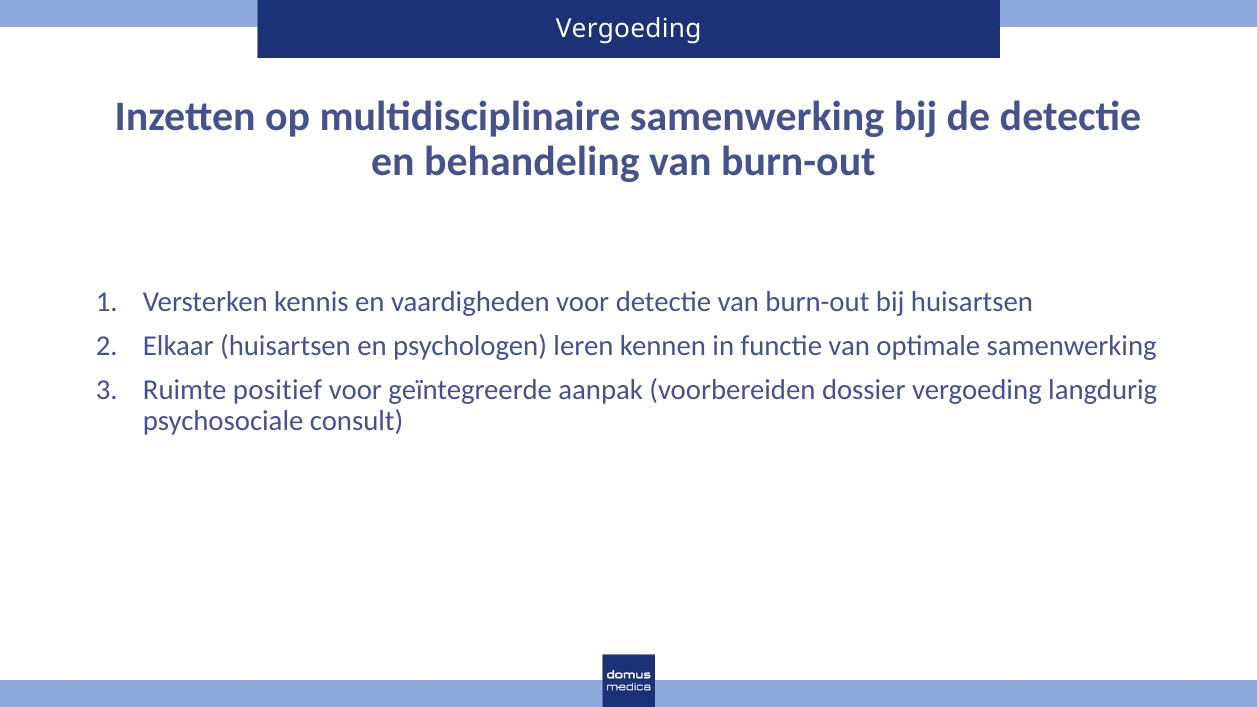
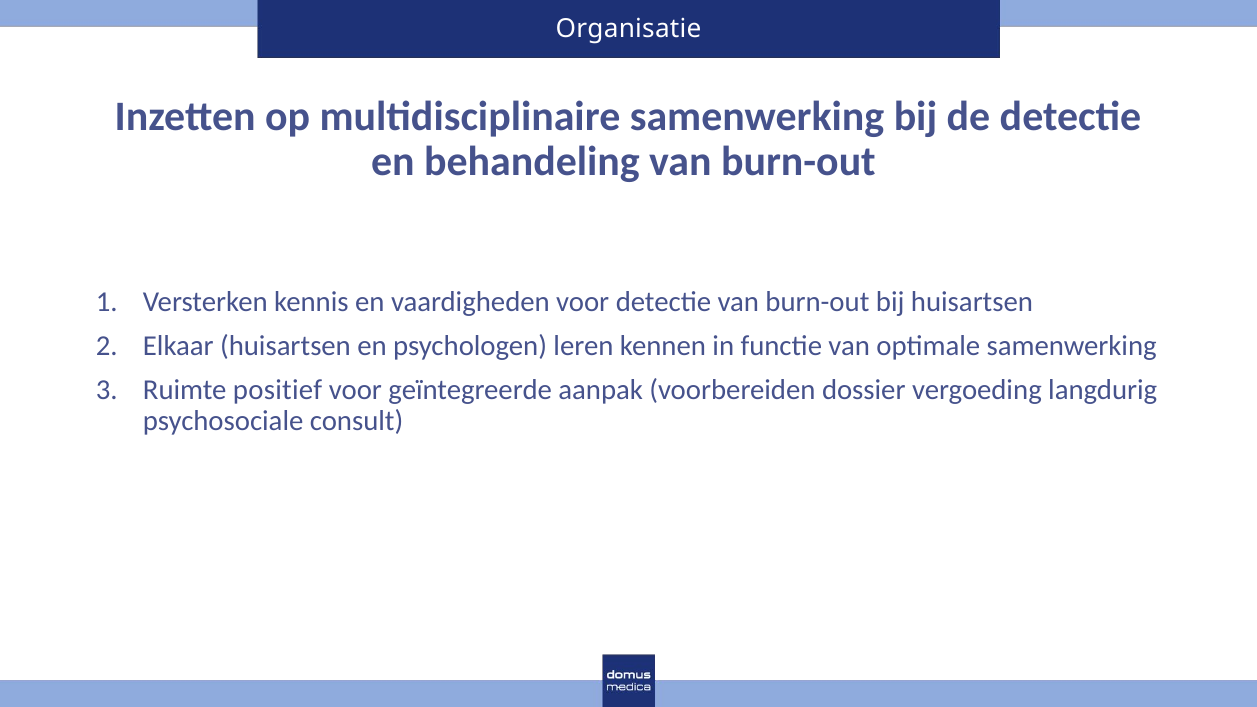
Vergoeding: Vergoeding -> Organisatie (629, 29)
